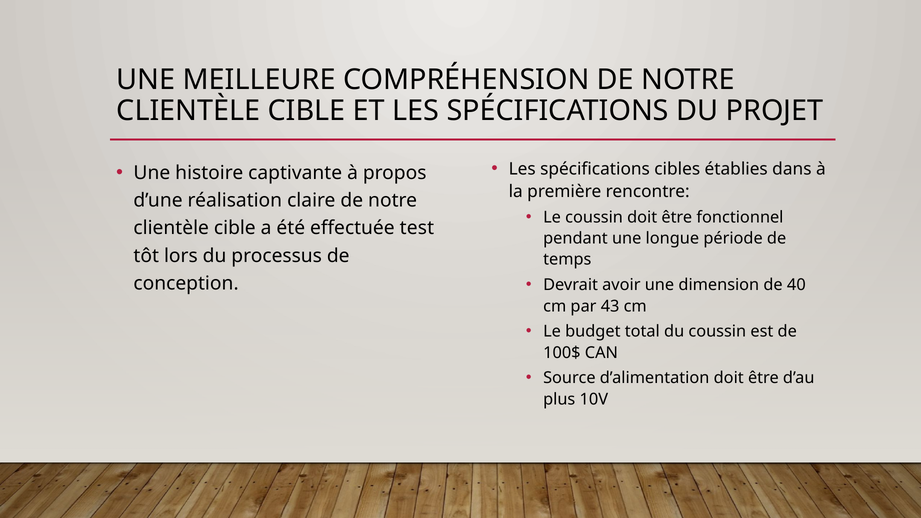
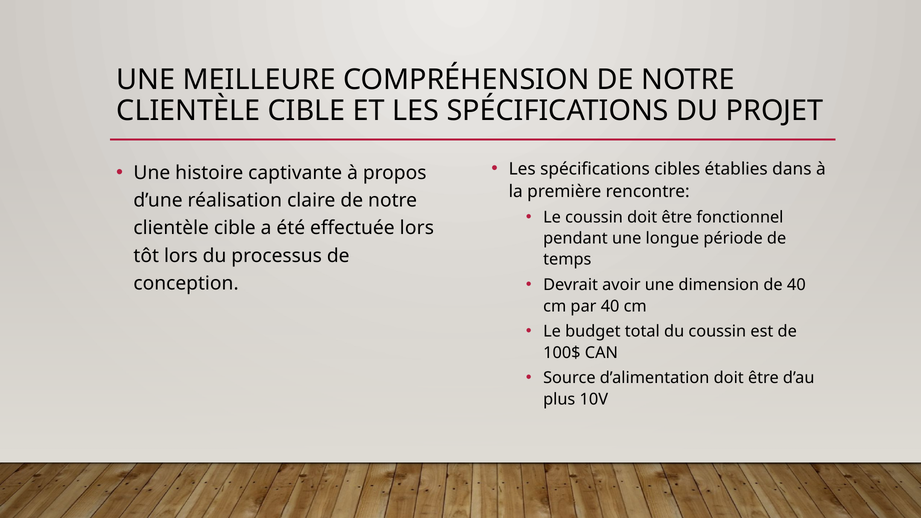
effectuée test: test -> lors (417, 228)
par 43: 43 -> 40 (610, 306)
